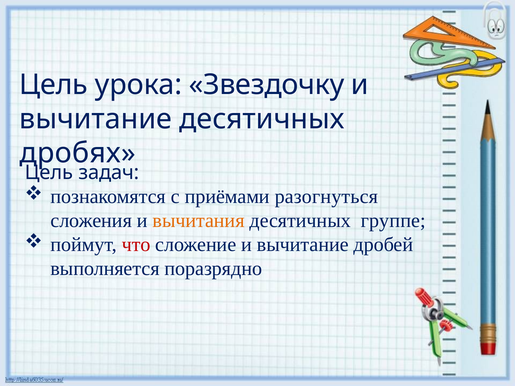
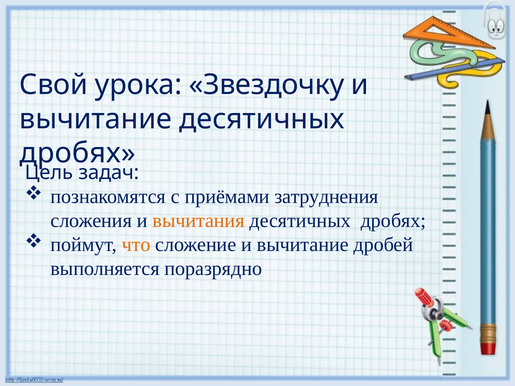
Цель: Цель -> Свой (54, 85)
разогнуться: разогнуться -> затруднения (326, 197)
группе: группе -> дробях (393, 221)
что colour: red -> orange (136, 245)
